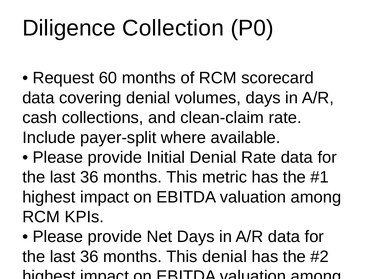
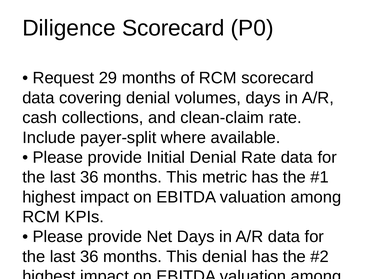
Diligence Collection: Collection -> Scorecard (173, 28)
60: 60 -> 29 (108, 78)
